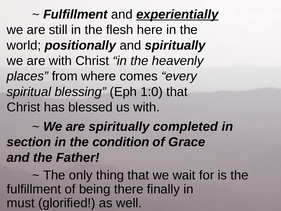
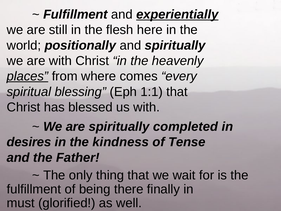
places underline: none -> present (27, 76)
1:0: 1:0 -> 1:1 (152, 92)
section: section -> desires (29, 142)
condition: condition -> kindness (121, 142)
Grace: Grace -> Tense (187, 142)
